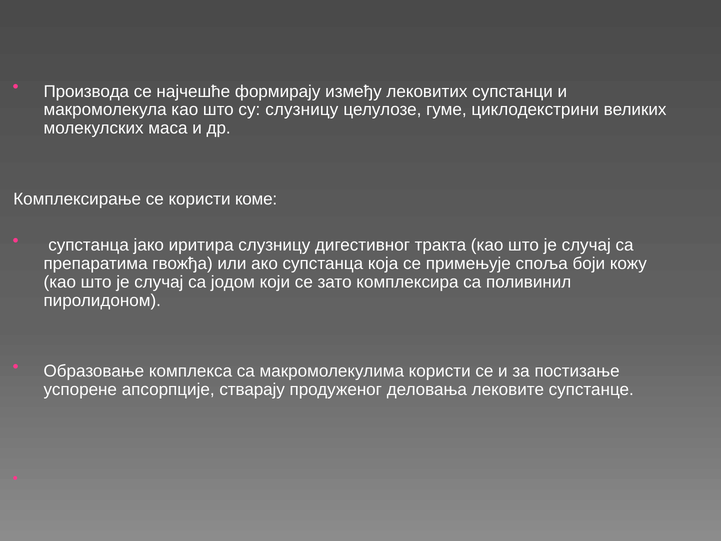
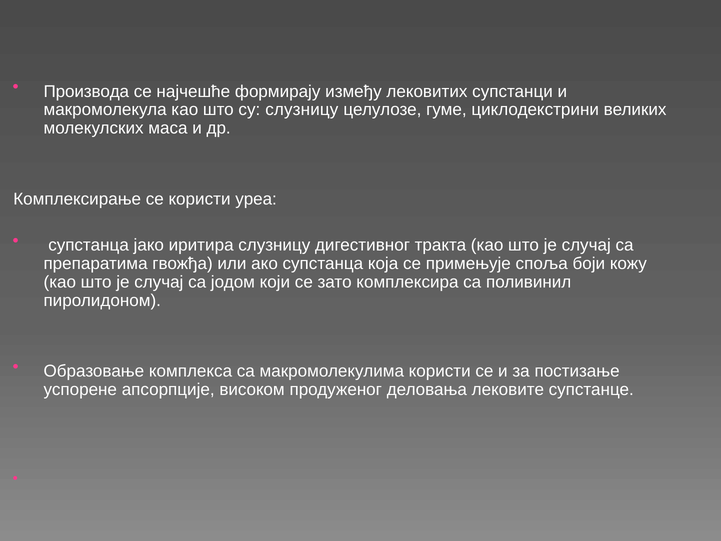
коме: коме -> уреа (256, 199)
стварају: стварају -> високом (252, 389)
